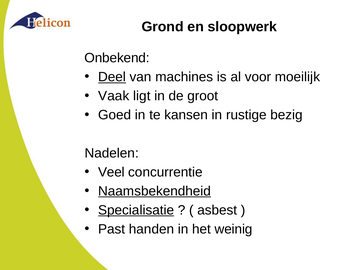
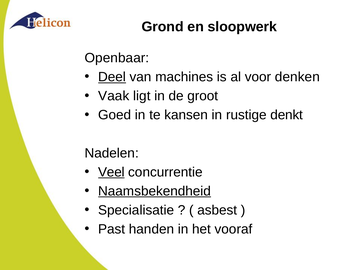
Onbekend: Onbekend -> Openbaar (117, 58)
moeilijk: moeilijk -> denken (297, 77)
bezig: bezig -> denkt (287, 115)
Veel underline: none -> present (111, 173)
Specialisatie underline: present -> none (136, 211)
weinig: weinig -> vooraf (233, 230)
